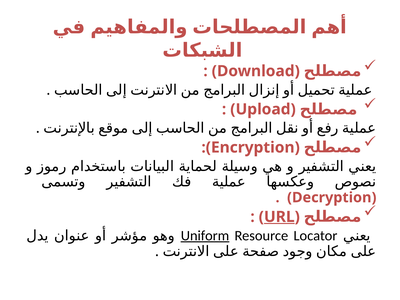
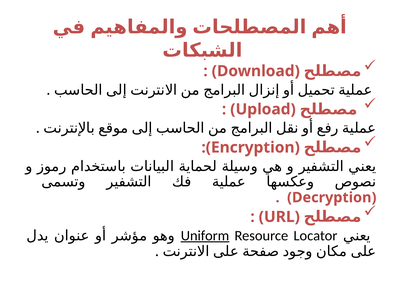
URL underline: present -> none (279, 217)
